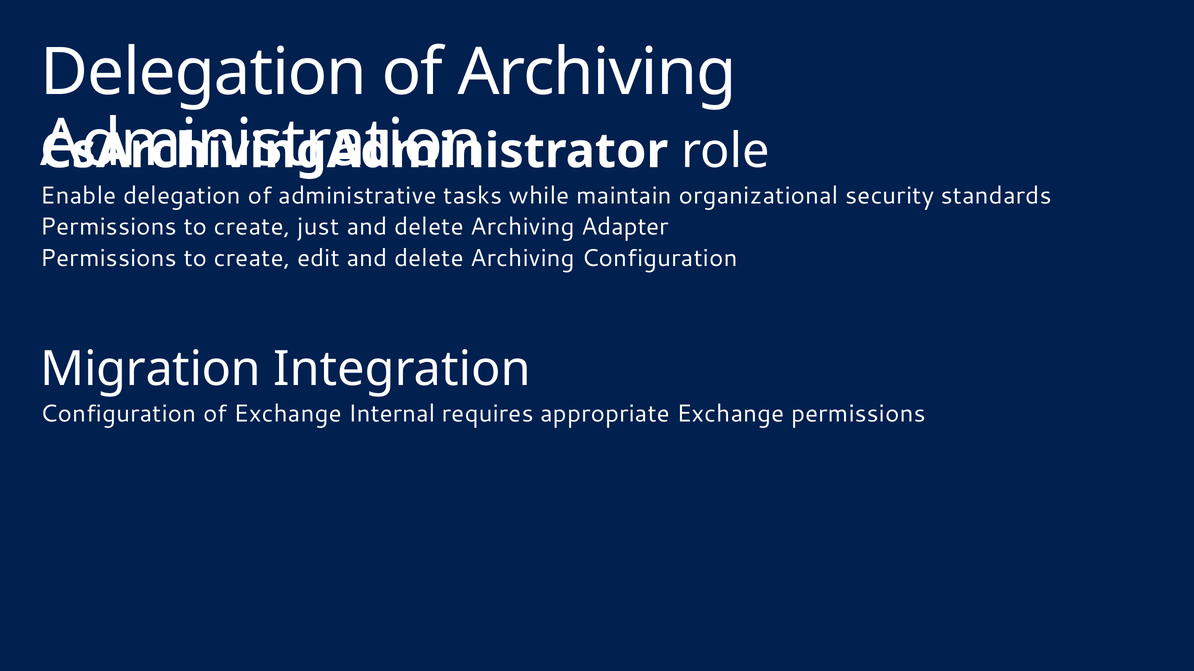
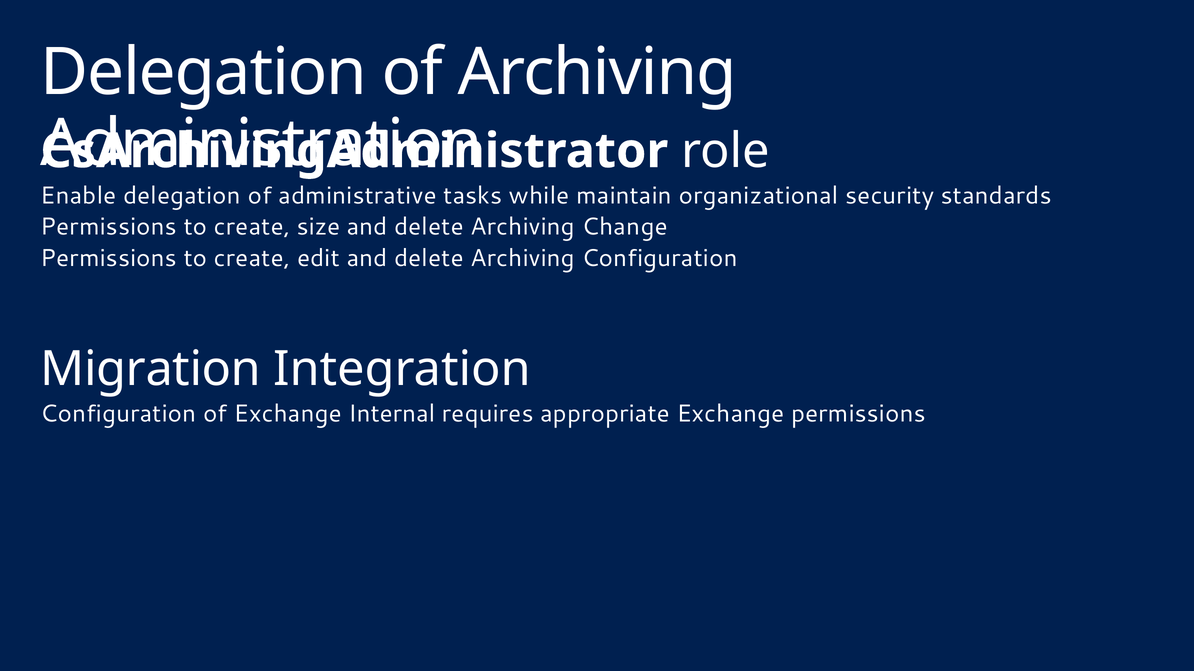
just: just -> size (319, 227)
Adapter: Adapter -> Change (625, 227)
